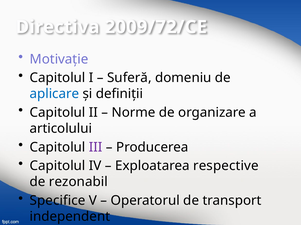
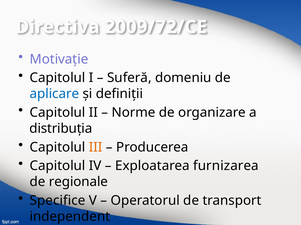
articolului: articolului -> distribuţia (61, 129)
III colour: purple -> orange (96, 148)
respective: respective -> furnizarea (226, 166)
rezonabil: rezonabil -> regionale (78, 182)
